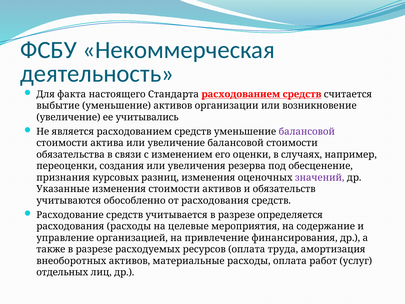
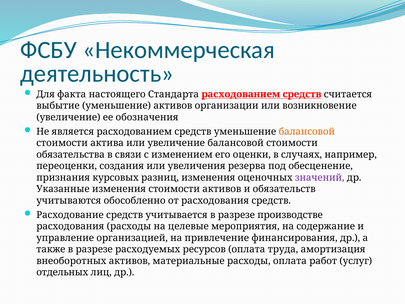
учитывались: учитывались -> обозначения (147, 117)
балансовой colour: purple -> orange (307, 131)
определяется: определяется -> производстве (290, 215)
